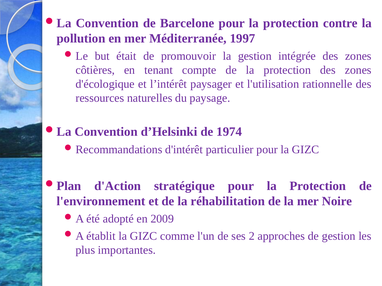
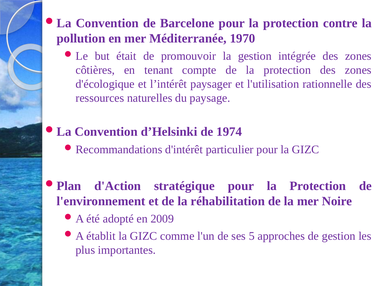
1997: 1997 -> 1970 (243, 38)
2: 2 -> 5 (252, 236)
